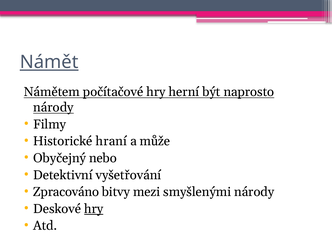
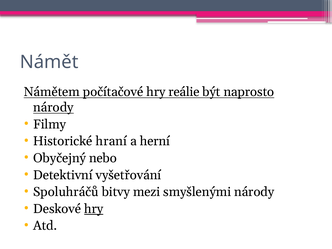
Námět underline: present -> none (49, 62)
herní: herní -> reálie (184, 92)
může: může -> herní (155, 141)
Zpracováno: Zpracováno -> Spoluhráčů (66, 192)
